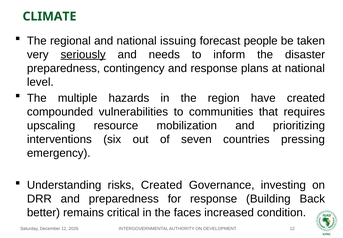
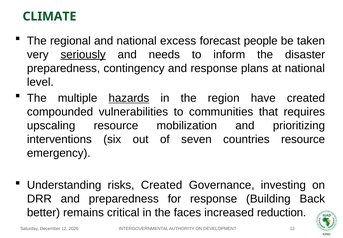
issuing: issuing -> excess (178, 41)
hazards underline: none -> present (129, 98)
countries pressing: pressing -> resource (303, 139)
condition: condition -> reduction (282, 212)
